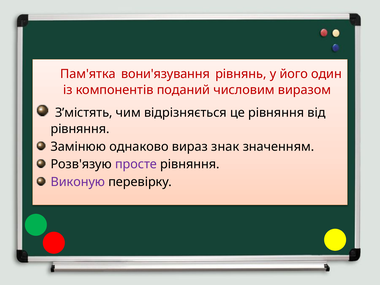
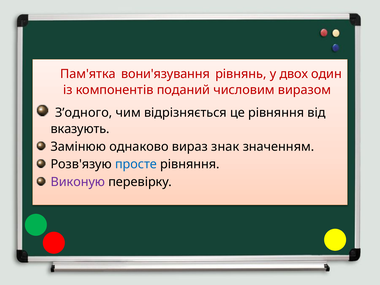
його: його -> двох (294, 74)
З’містять: З’містять -> З’одного (84, 113)
рівняння: рівняння -> вказують (80, 129)
просте colour: purple -> blue (136, 164)
